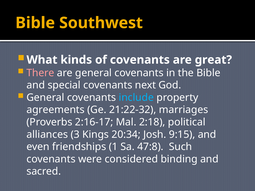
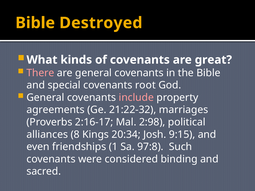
Southwest: Southwest -> Destroyed (101, 23)
next: next -> root (145, 85)
include colour: light blue -> pink (136, 98)
2:18: 2:18 -> 2:98 (152, 122)
3: 3 -> 8 (75, 135)
47:8: 47:8 -> 97:8 (150, 147)
